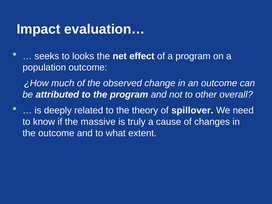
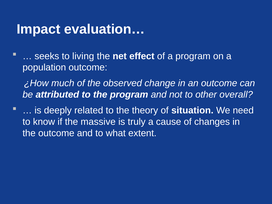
looks: looks -> living (83, 56)
spillover: spillover -> situation (192, 110)
